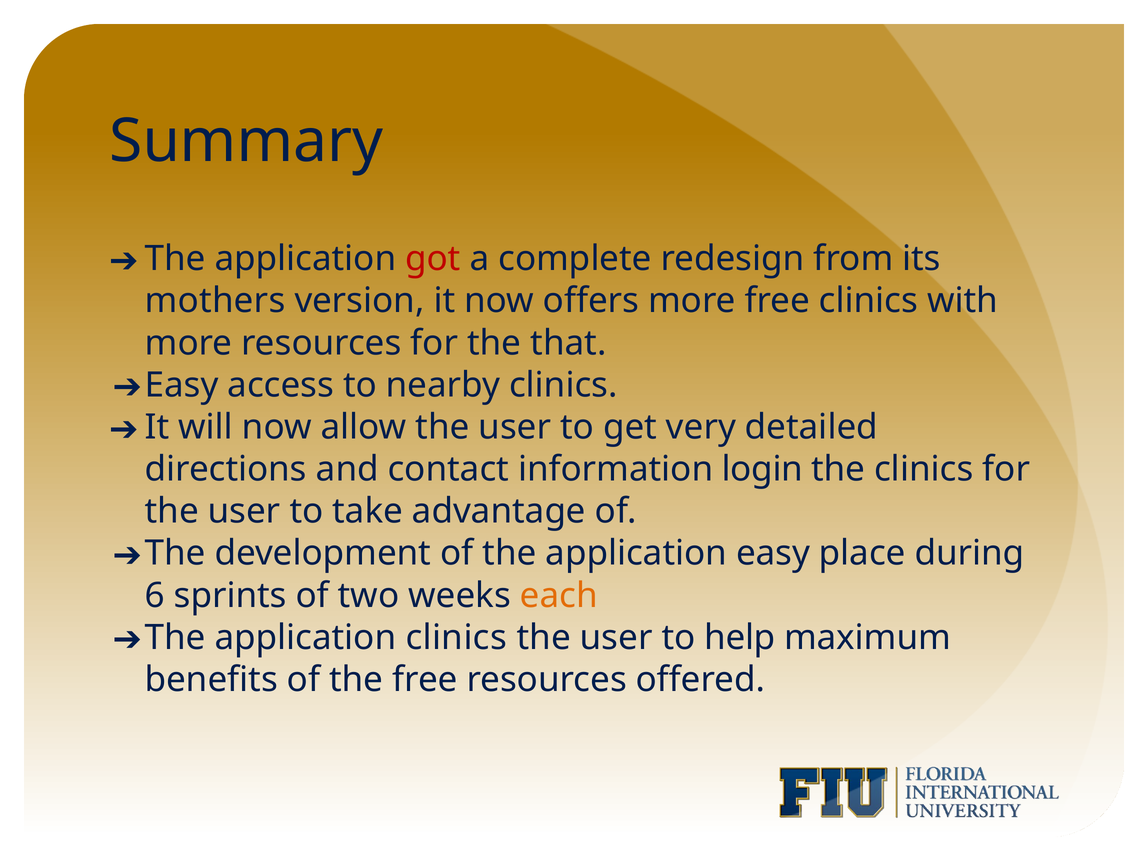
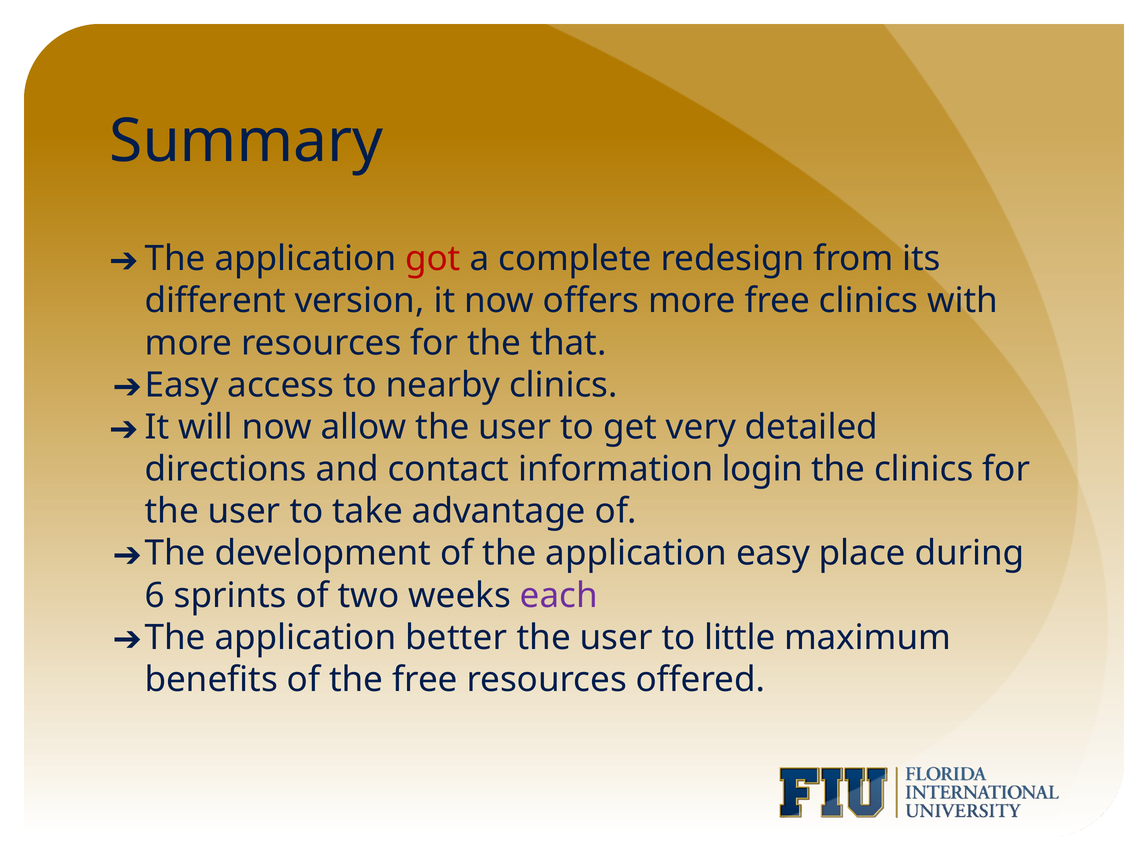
mothers: mothers -> different (215, 301)
each colour: orange -> purple (559, 595)
application clinics: clinics -> better (456, 638)
help: help -> little (740, 638)
